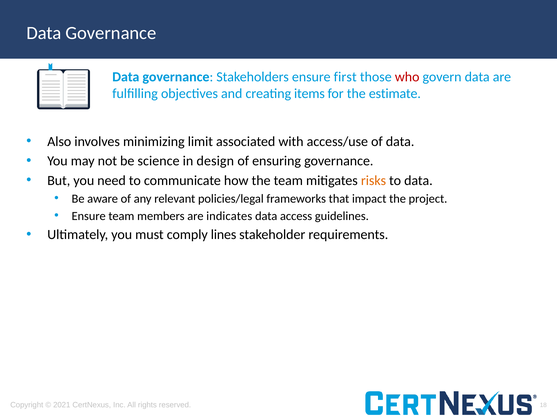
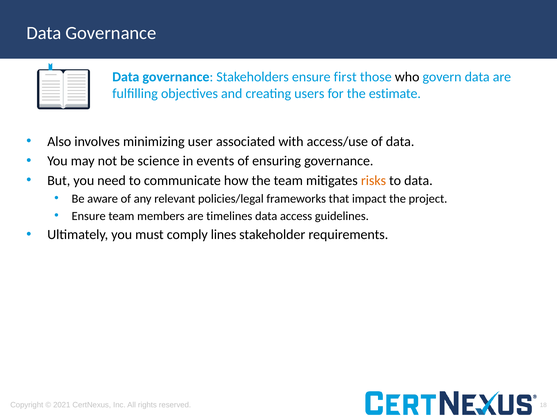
who colour: red -> black (407, 77)
items: items -> users (309, 93)
limit: limit -> user (200, 141)
design: design -> events (215, 161)
indicates: indicates -> timelines (229, 216)
